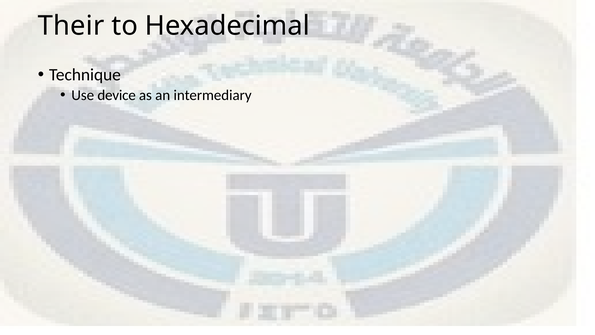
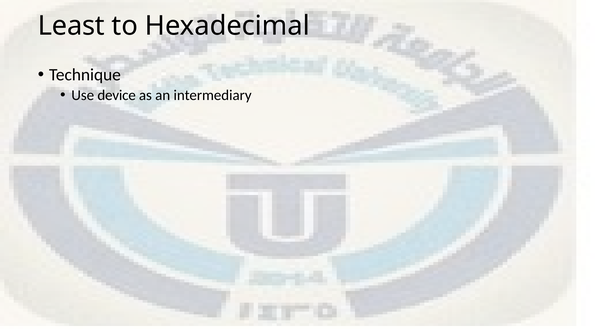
Their: Their -> Least (71, 26)
